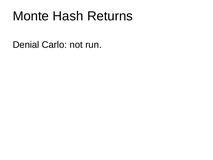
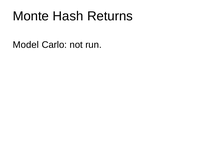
Denial: Denial -> Model (26, 45)
